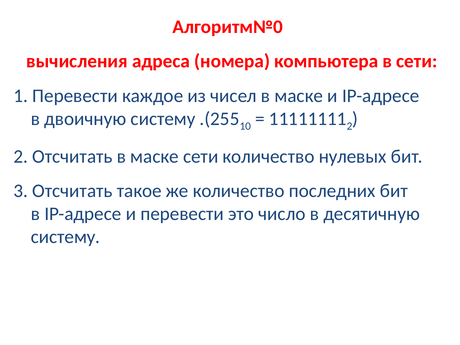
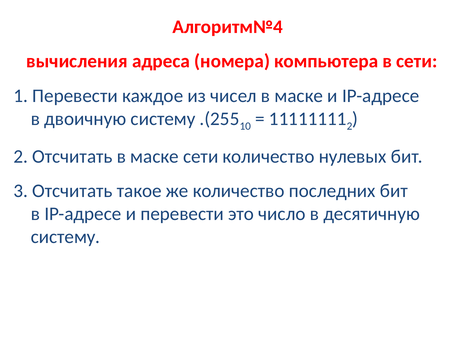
Алгоритм№0: Алгоритм№0 -> Алгоритм№4 (228, 27)
